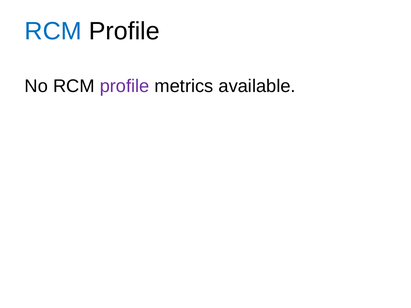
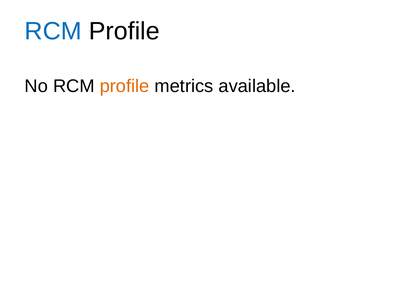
profile colour: purple -> orange (125, 86)
